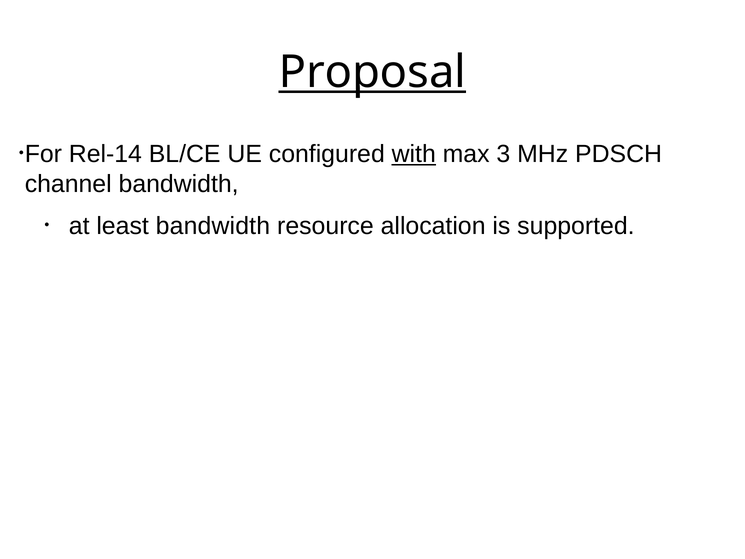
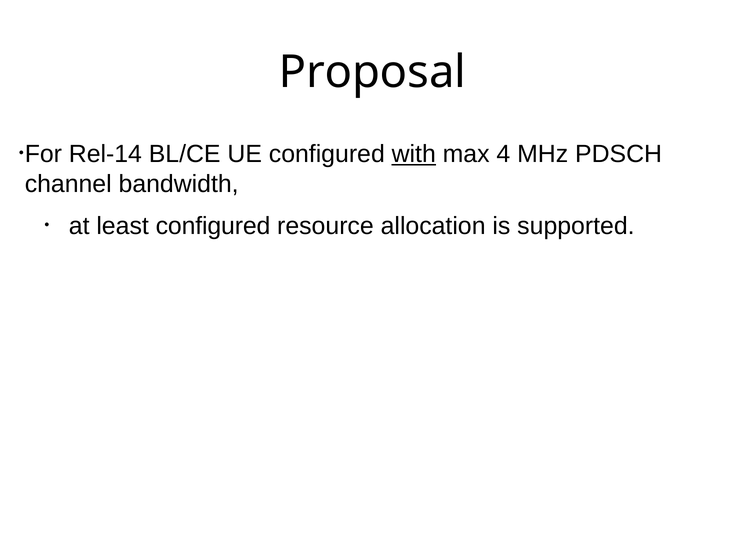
Proposal underline: present -> none (372, 72)
3: 3 -> 4 (503, 154)
least bandwidth: bandwidth -> configured (213, 226)
